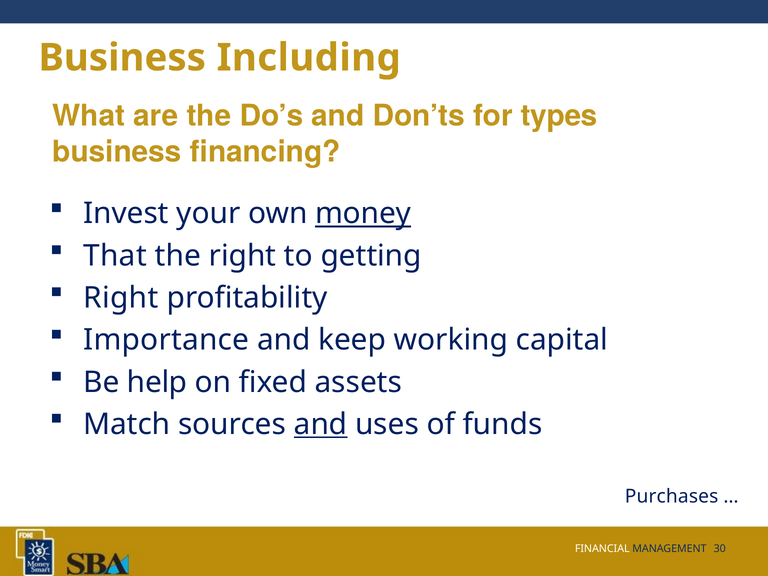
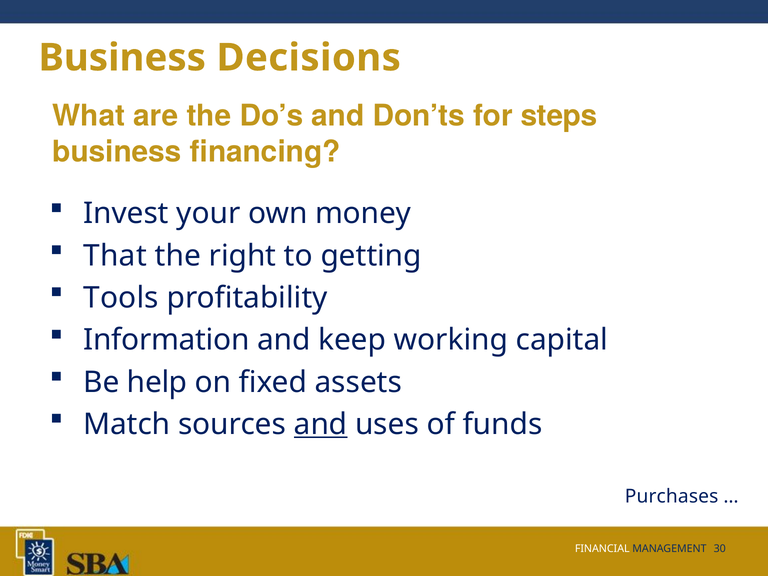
Including: Including -> Decisions (309, 58)
types: types -> steps (559, 116)
money underline: present -> none (363, 214)
Right: Right -> Tools (121, 298)
Importance: Importance -> Information (166, 340)
